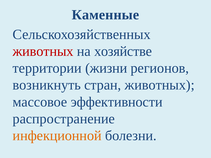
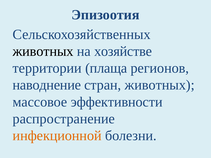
Каменные: Каменные -> Эпизоотия (105, 15)
животных colour: red -> black (43, 51)
жизни: жизни -> плаща (106, 68)
возникнуть: возникнуть -> наводнение (47, 85)
